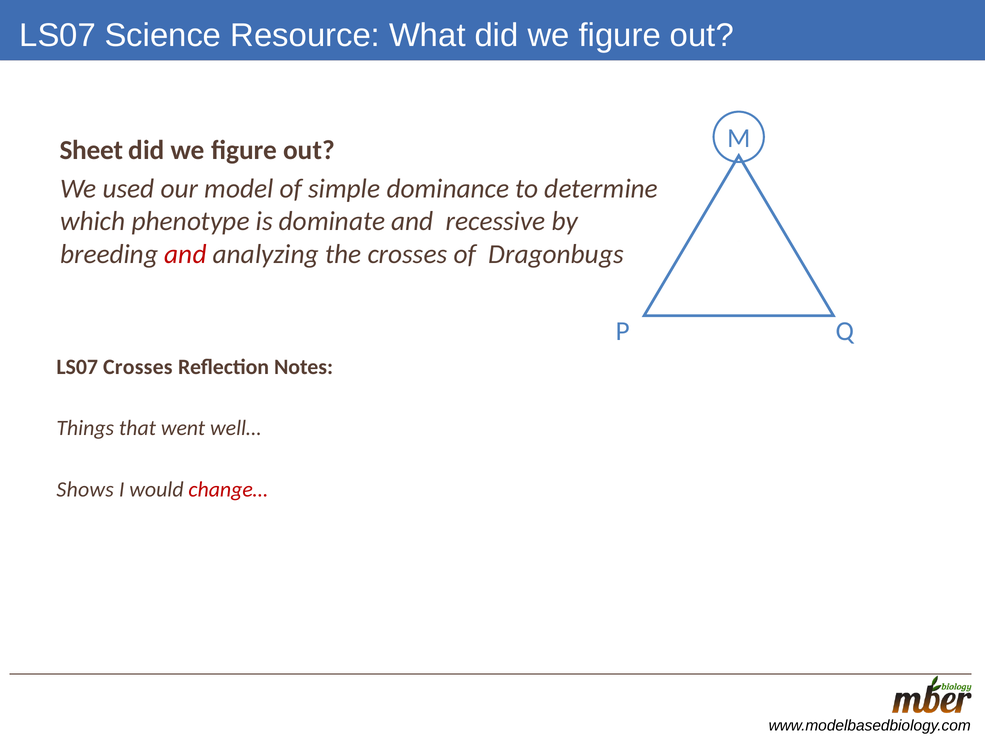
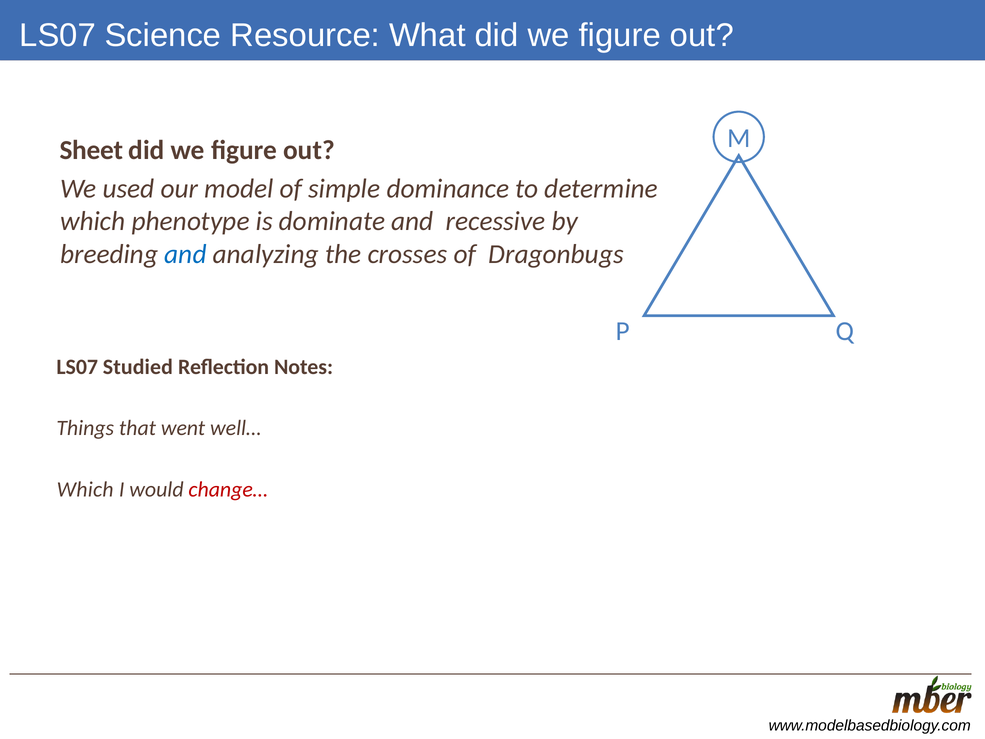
and colour: red -> blue (185, 254)
LS07 Crosses: Crosses -> Studied (138, 367)
Shows: Shows -> Which (85, 489)
